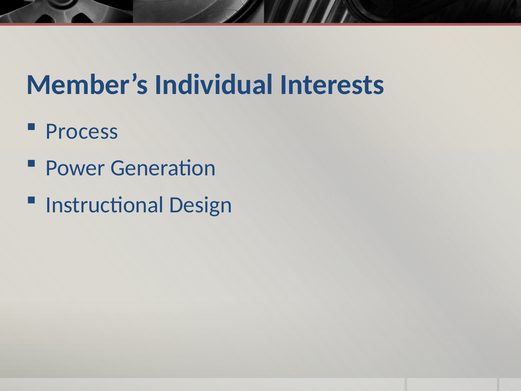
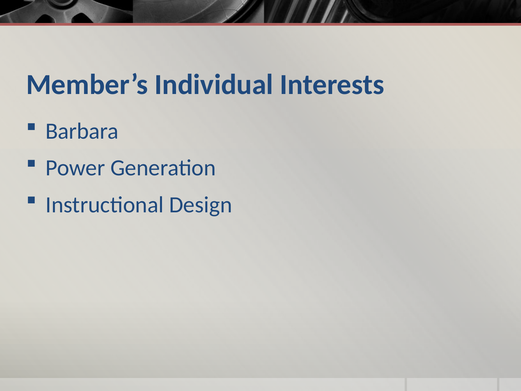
Process: Process -> Barbara (82, 131)
